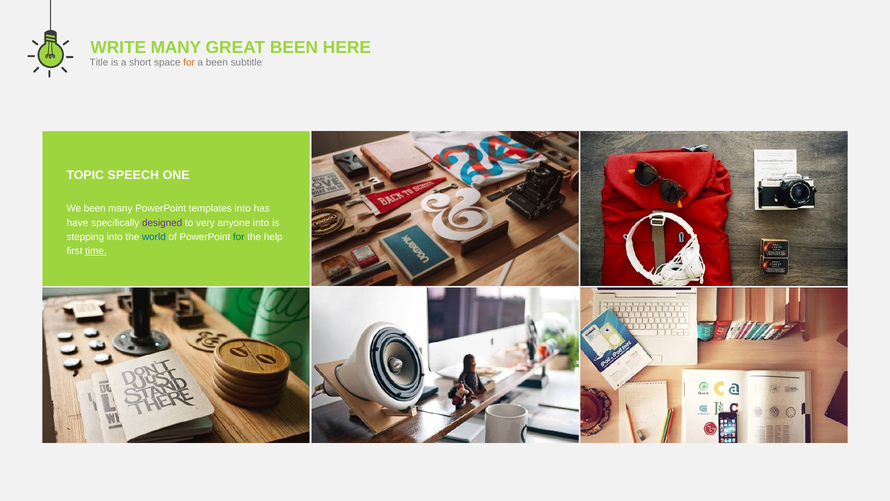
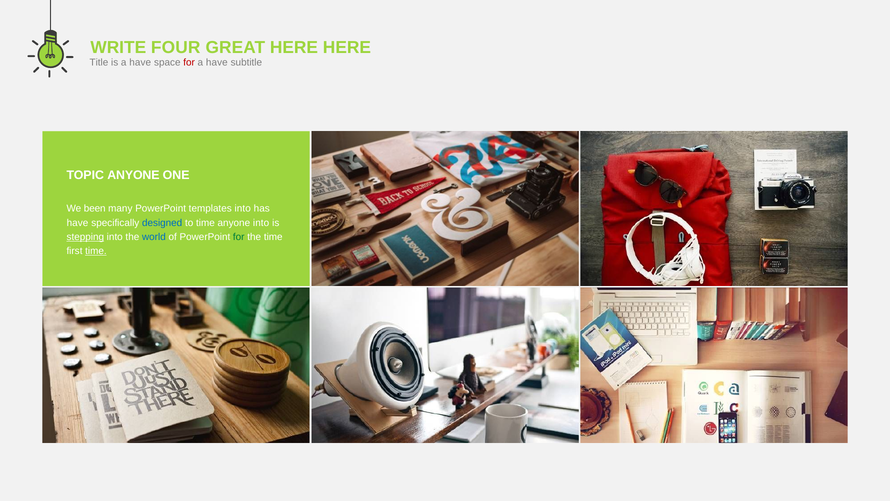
WRITE MANY: MANY -> FOUR (176, 47)
GREAT BEEN: BEEN -> HERE (294, 47)
is a short: short -> have (140, 63)
for colour: orange -> red (189, 63)
been: been -> have (217, 63)
TOPIC SPEECH: SPEECH -> ANYONE (133, 175)
designed colour: purple -> blue (162, 223)
to very: very -> time (205, 223)
stepping underline: none -> present (85, 237)
the help: help -> time (273, 237)
